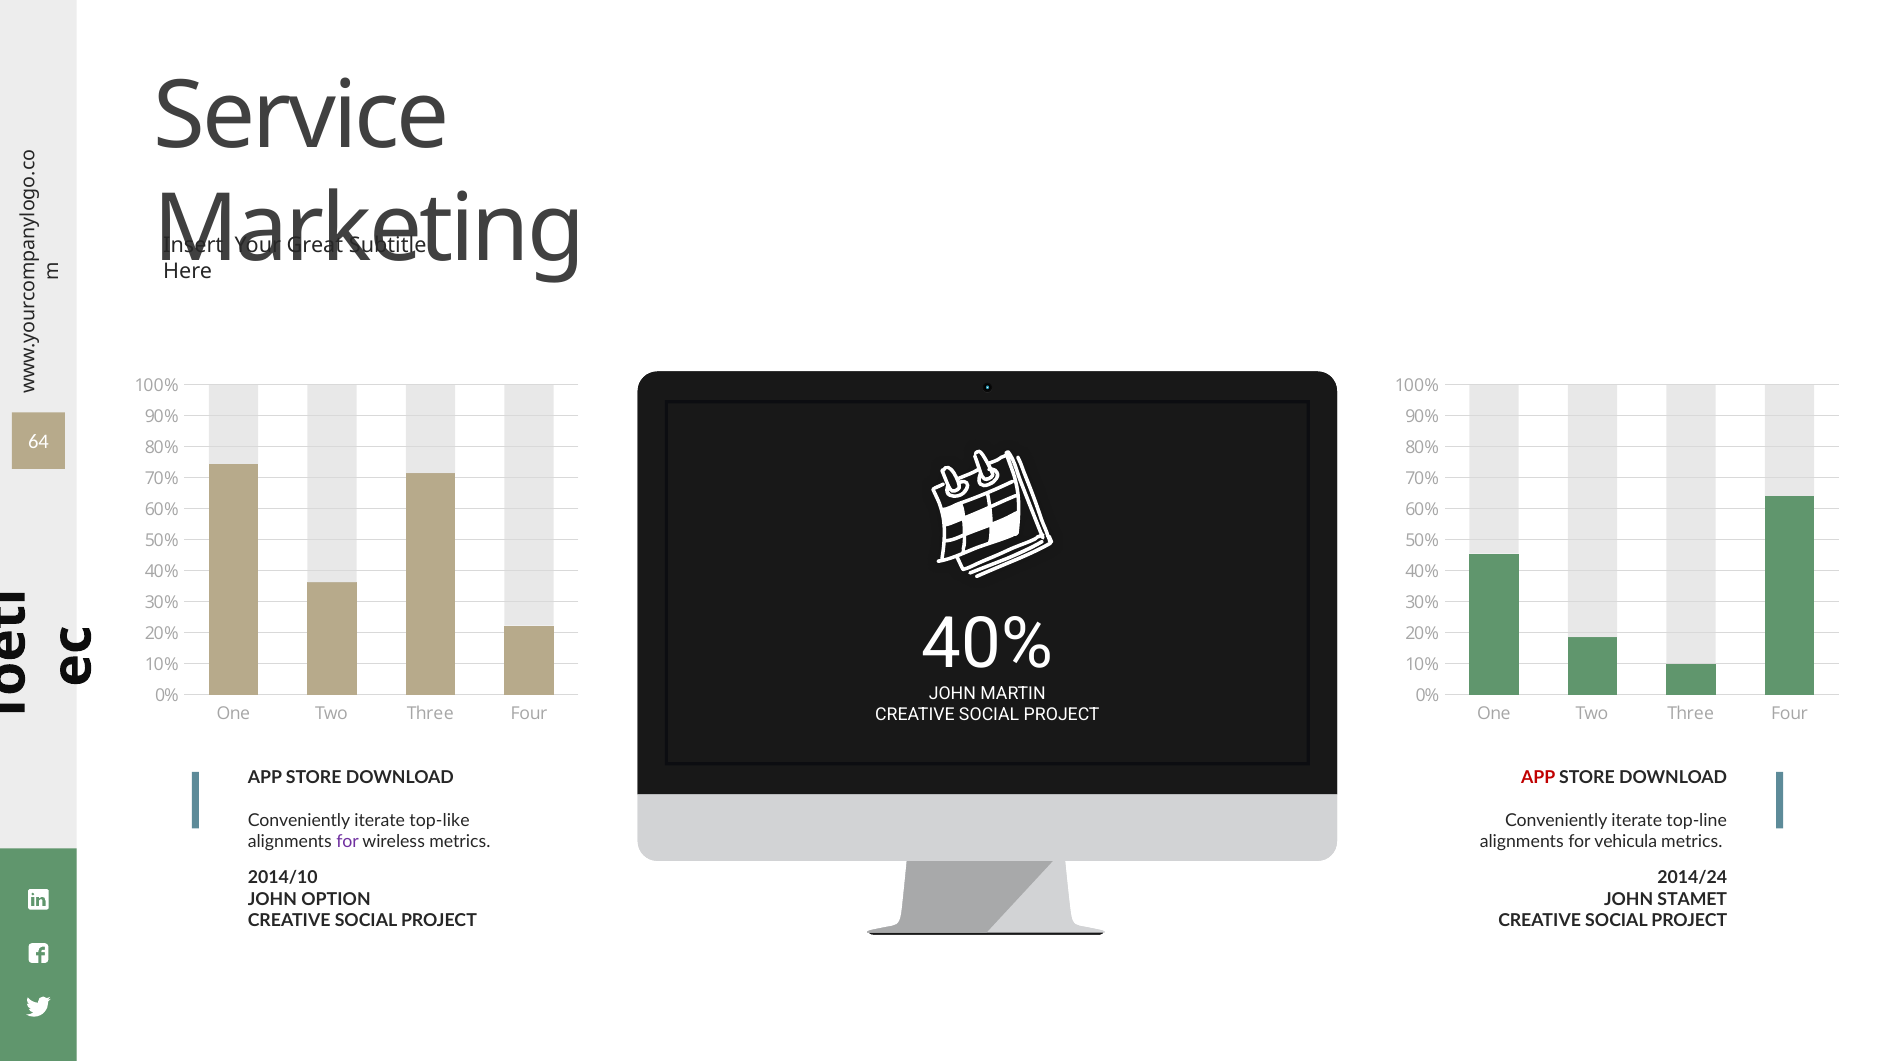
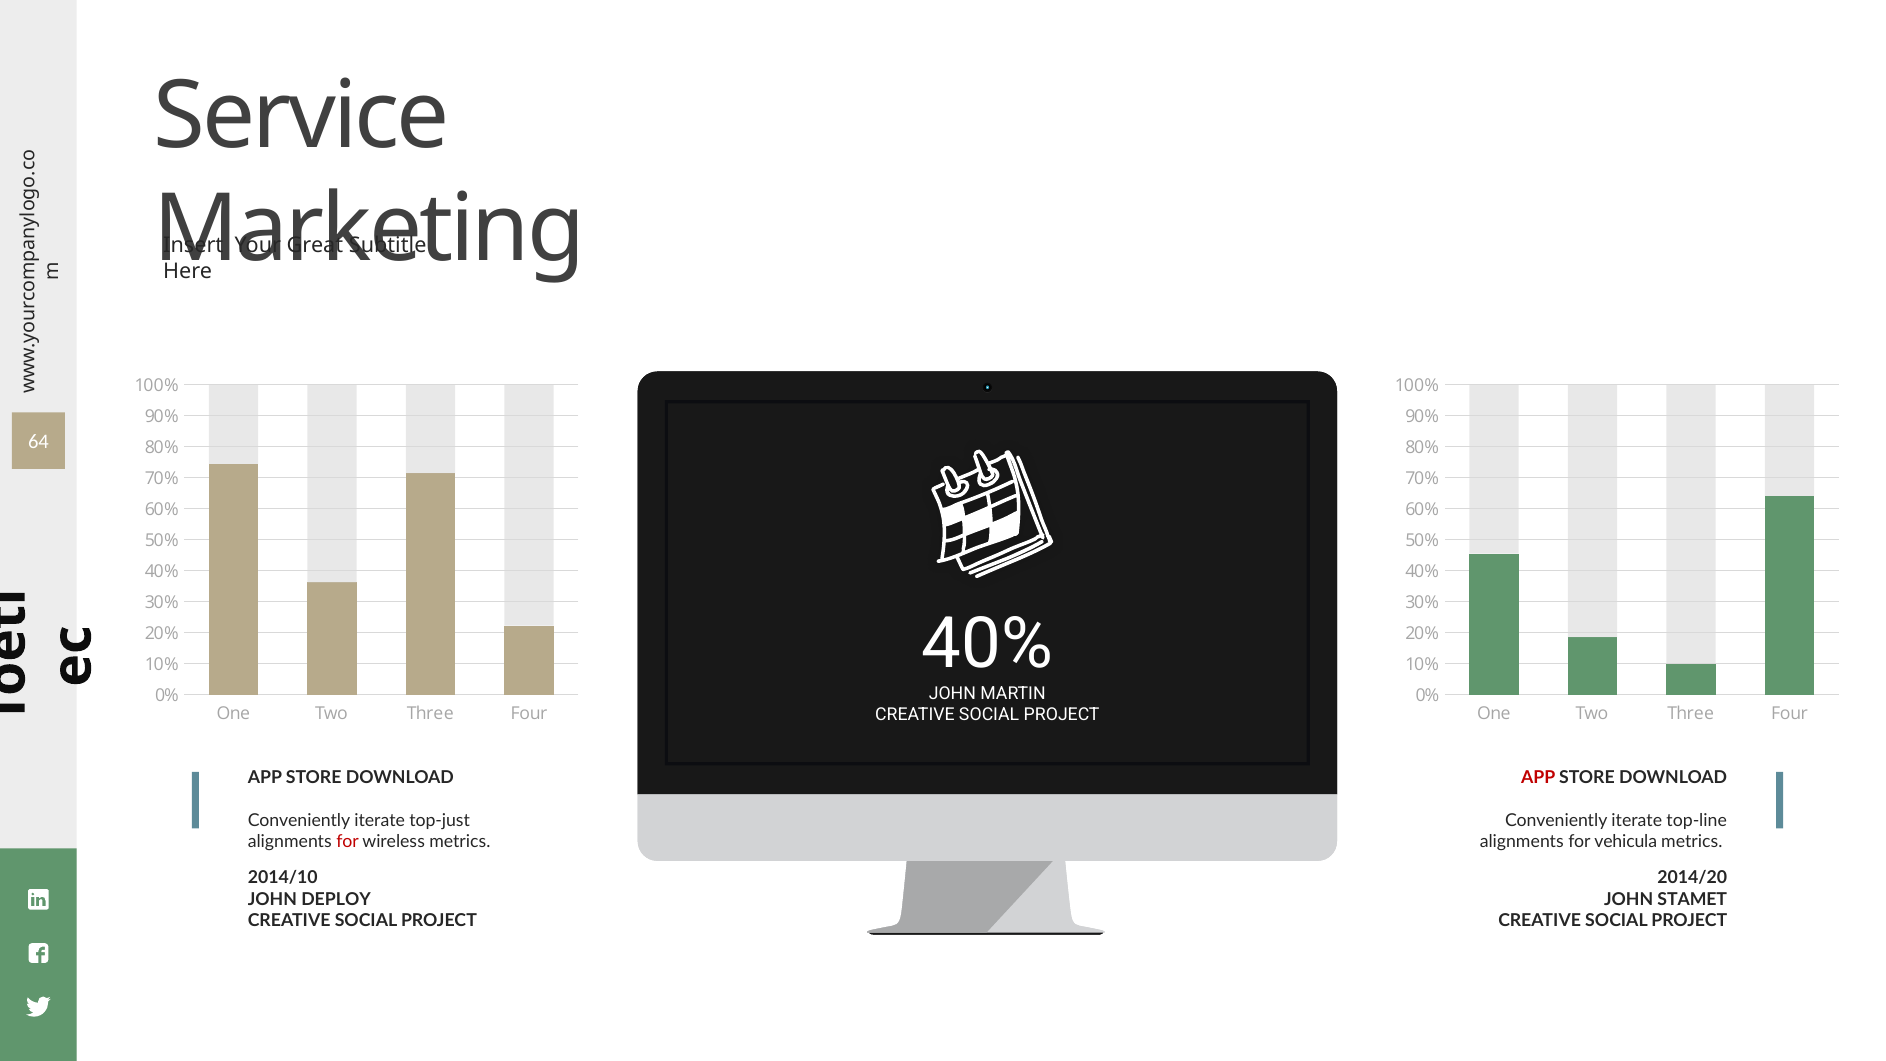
top-like: top-like -> top-just (440, 820)
for colour: purple -> red (348, 842)
2014/24: 2014/24 -> 2014/20 (1692, 878)
OPTION: OPTION -> DEPLOY (336, 899)
